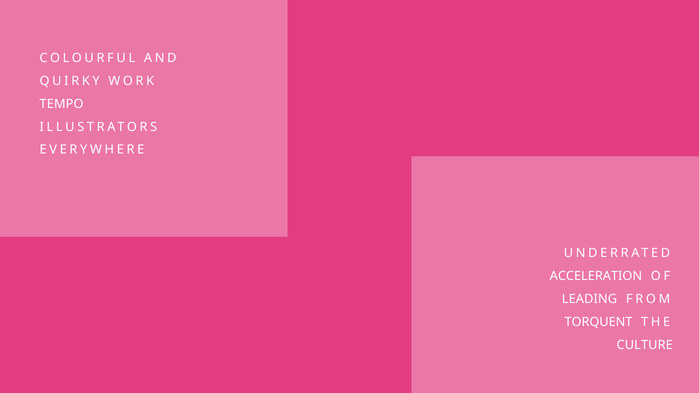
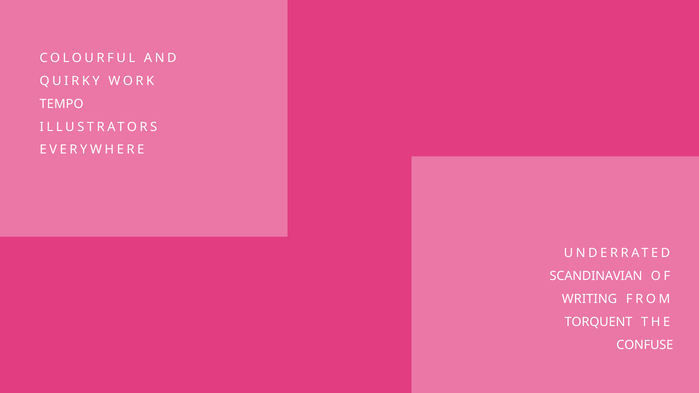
ACCELERATION: ACCELERATION -> SCANDINAVIAN (596, 276)
LEADING: LEADING -> WRITING (589, 299)
CULTURE: CULTURE -> CONFUSE (645, 345)
